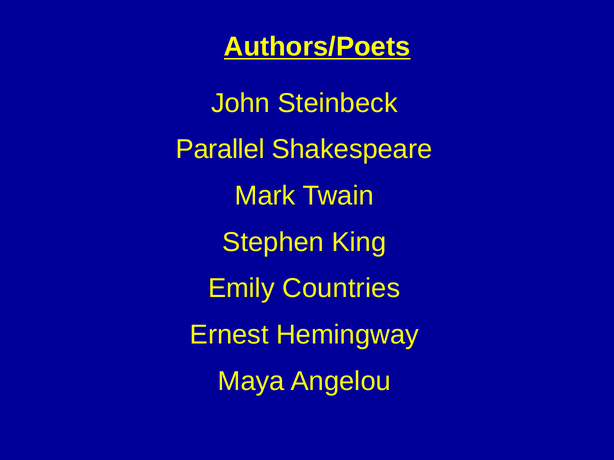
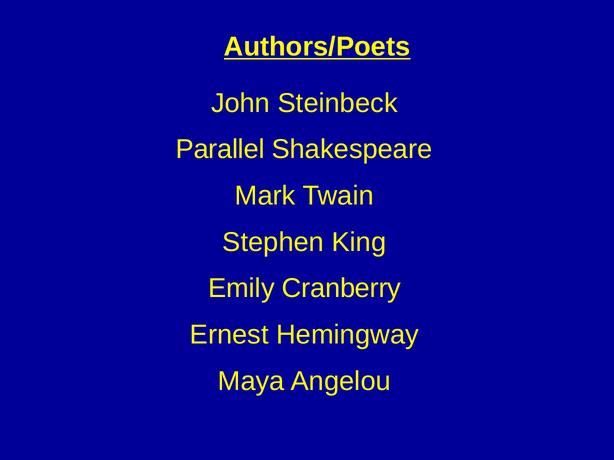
Countries: Countries -> Cranberry (342, 289)
